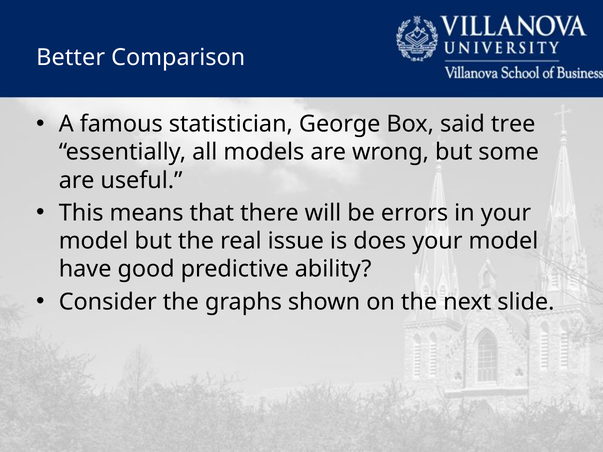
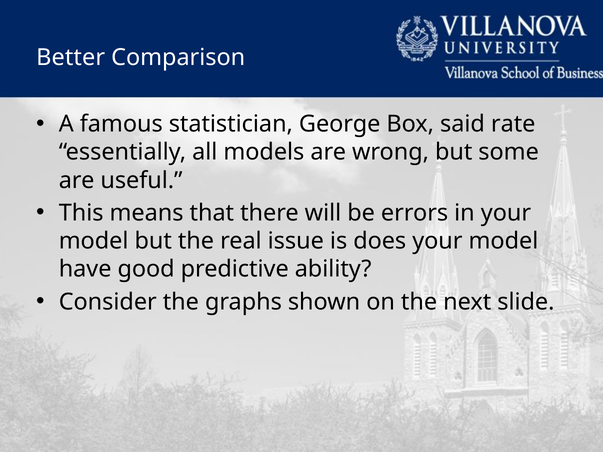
tree: tree -> rate (513, 124)
